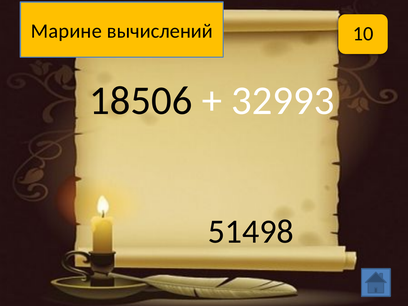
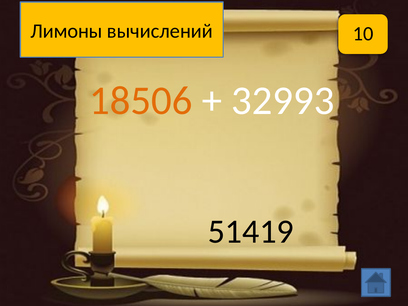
Марине: Марине -> Лимоны (67, 31)
18506 colour: black -> orange (141, 101)
51498: 51498 -> 51419 (251, 232)
